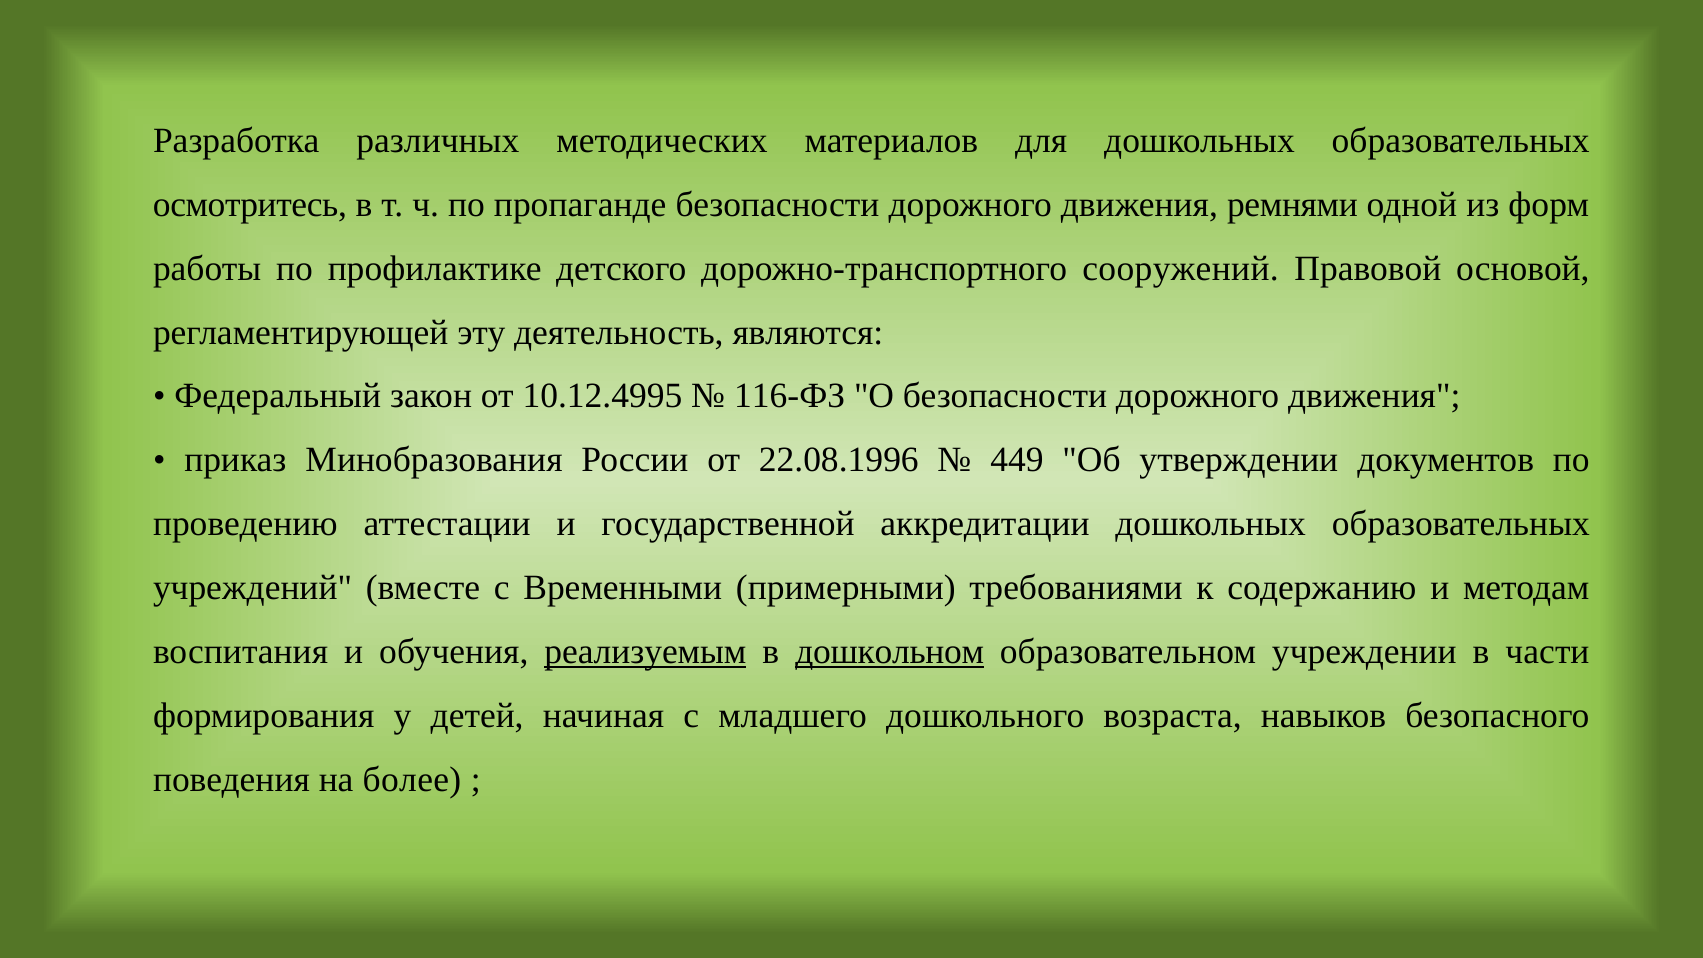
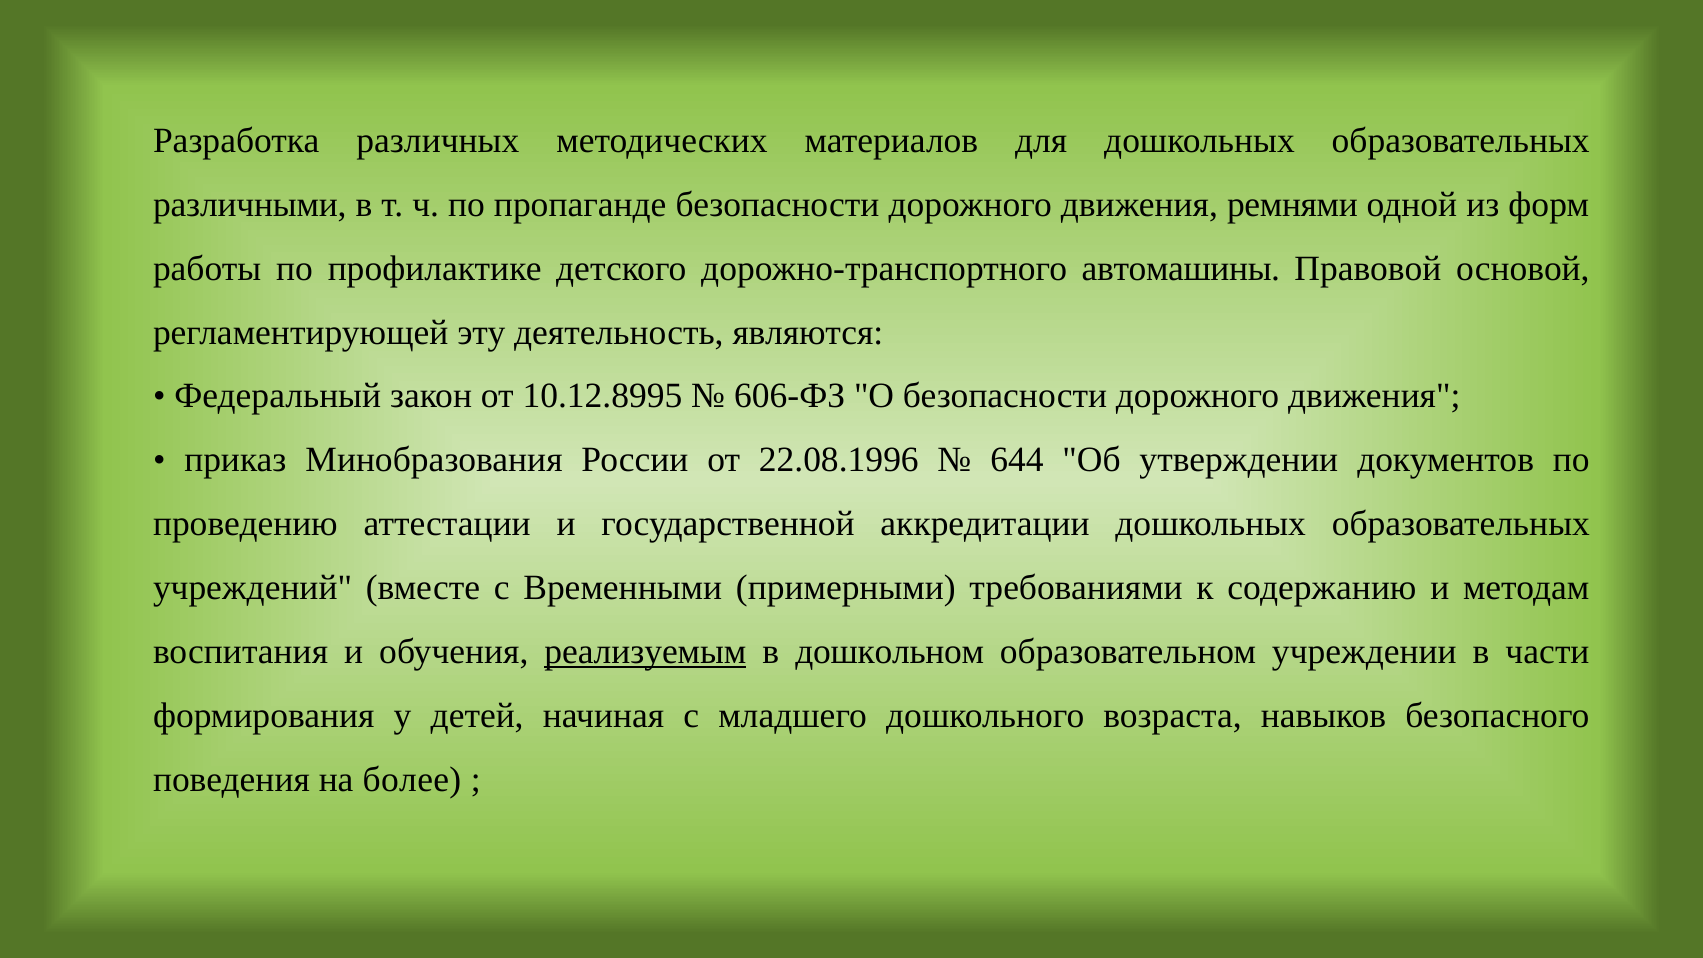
осмотритесь: осмотритесь -> различными (250, 205)
сооружений: сооружений -> автомашины (1181, 268)
10.12.4995: 10.12.4995 -> 10.12.8995 (602, 396)
116-ФЗ: 116-ФЗ -> 606-ФЗ (790, 396)
449: 449 -> 644 (1017, 460)
дошкольном underline: present -> none (890, 652)
